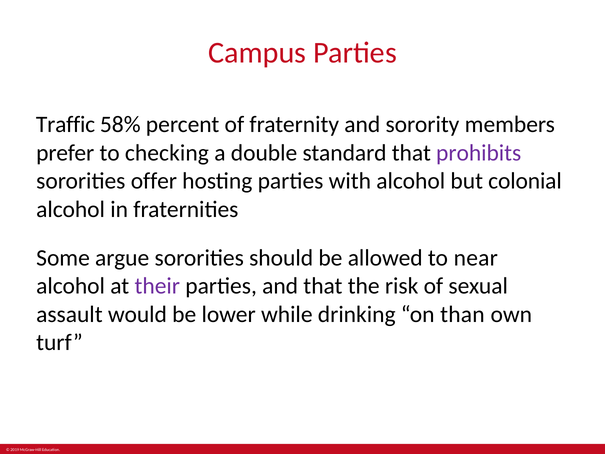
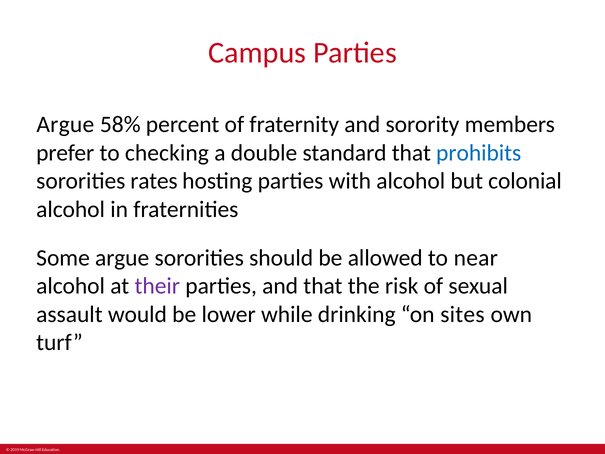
Traffic: Traffic -> Argue (65, 125)
prohibits colour: purple -> blue (479, 153)
offer: offer -> rates (154, 181)
than: than -> sites (462, 314)
